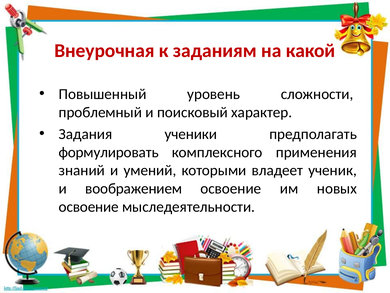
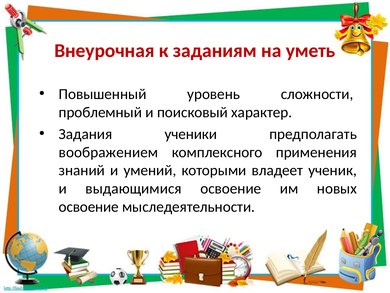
какой: какой -> уметь (311, 51)
формулировать: формулировать -> воображением (108, 152)
воображением: воображением -> выдающимися (134, 188)
